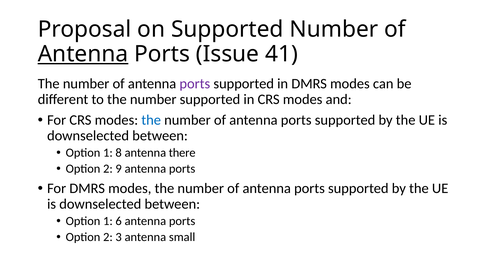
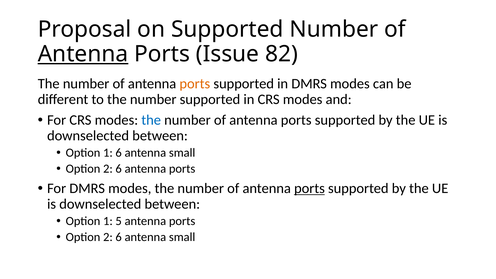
41: 41 -> 82 (281, 54)
ports colour: purple -> orange (195, 84)
1 8: 8 -> 6 (119, 153)
there: there -> small (182, 153)
9: 9 -> 6 (119, 169)
ports underline: none -> present (309, 188)
6: 6 -> 5 (119, 221)
3: 3 -> 6 (119, 237)
